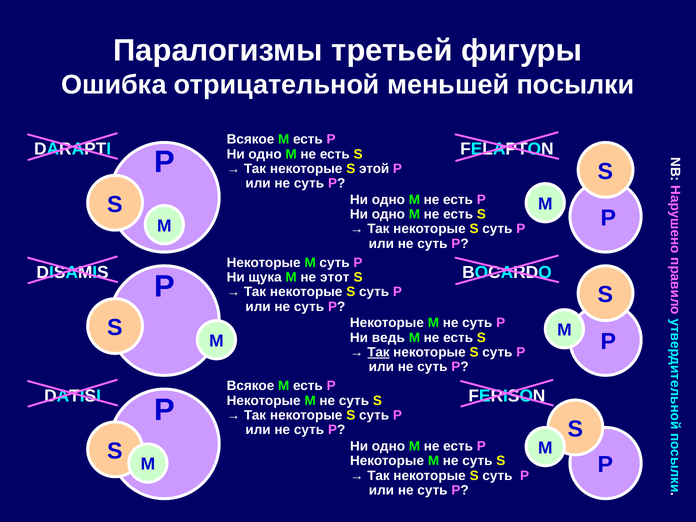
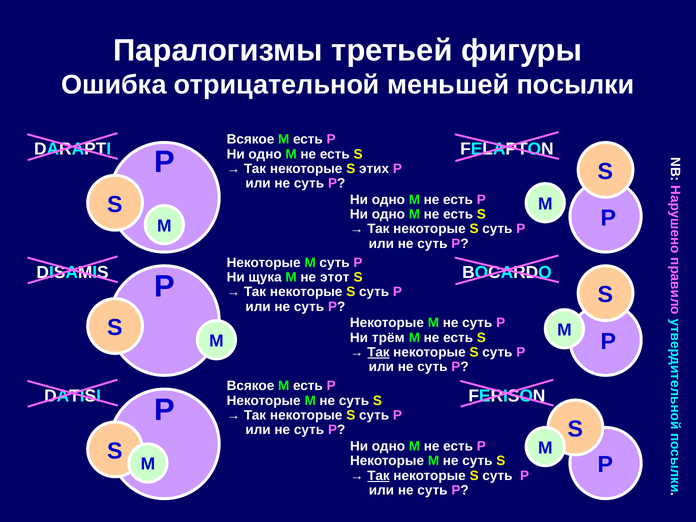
этой: этой -> этих (374, 169)
ведь: ведь -> трём (388, 338)
Так underline: none -> present (378, 476)
